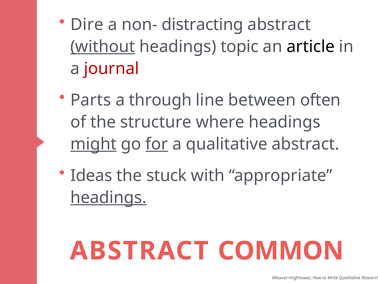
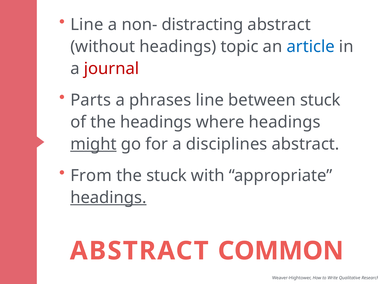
Dire: Dire -> Line (87, 25)
without underline: present -> none (103, 46)
article colour: black -> blue (311, 46)
through: through -> phrases (160, 100)
between often: often -> stuck (320, 100)
the structure: structure -> headings (156, 122)
for underline: present -> none (157, 144)
a qualitative: qualitative -> disciplines (227, 144)
Ideas: Ideas -> From (91, 175)
